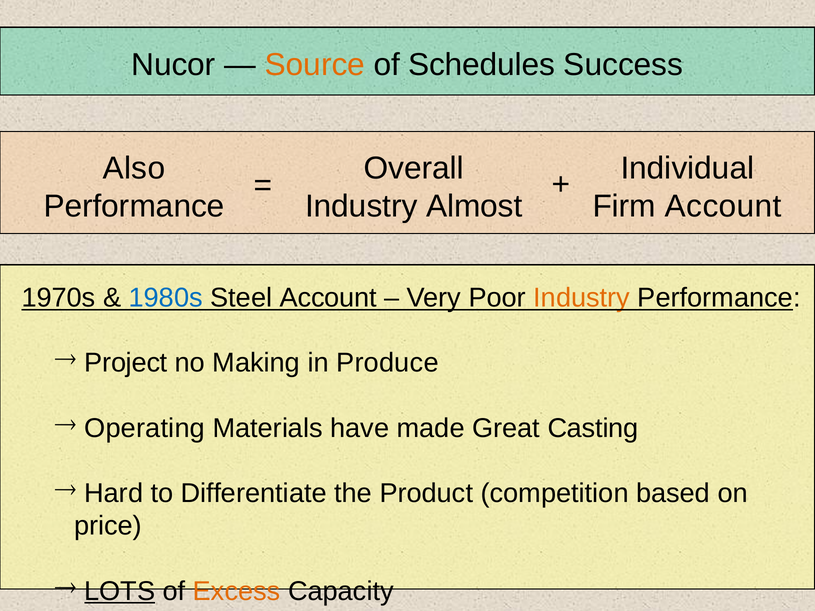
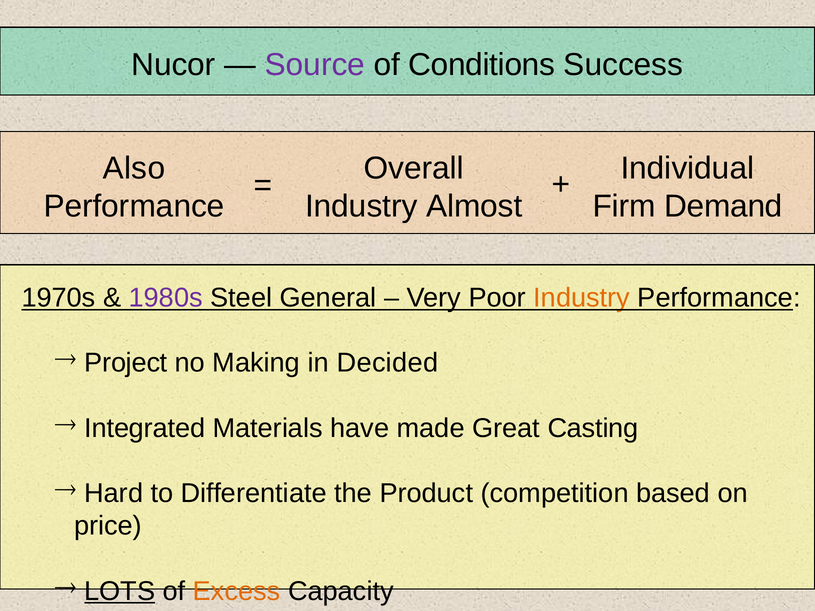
Source colour: orange -> purple (315, 65)
Schedules: Schedules -> Conditions (482, 65)
Firm Account: Account -> Demand (723, 206)
1980s colour: blue -> purple (166, 298)
Steel Account: Account -> General (328, 298)
Produce: Produce -> Decided (387, 363)
Operating: Operating -> Integrated (145, 428)
